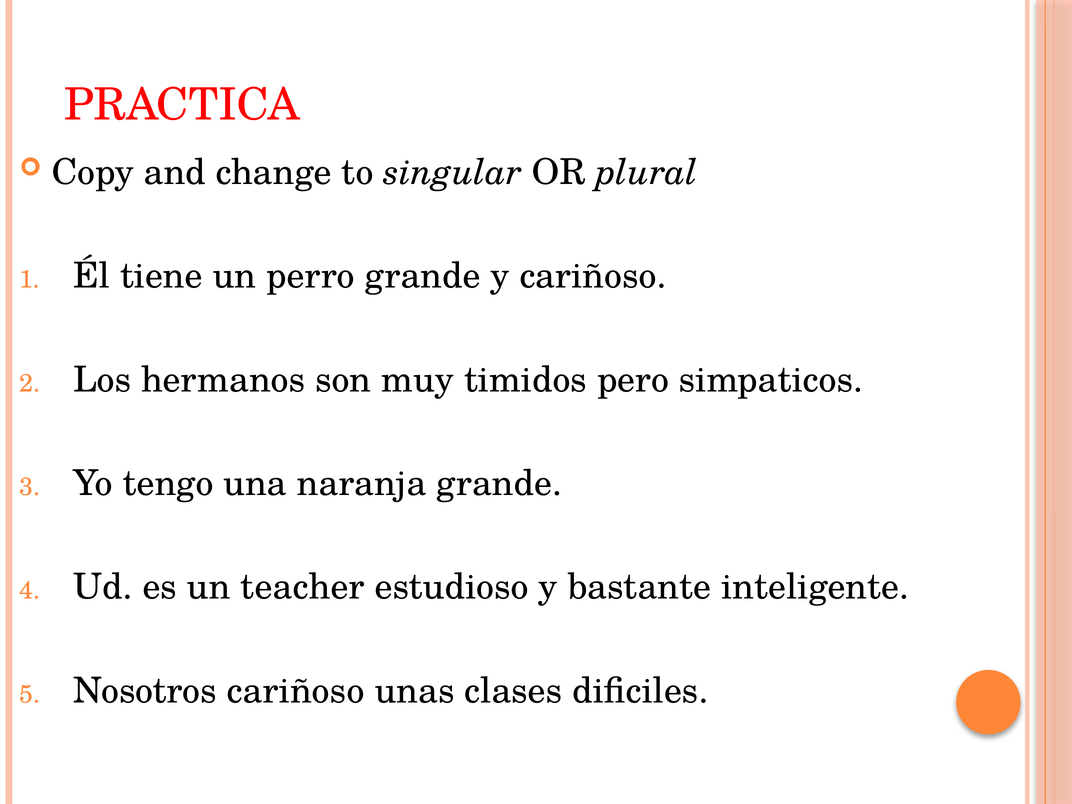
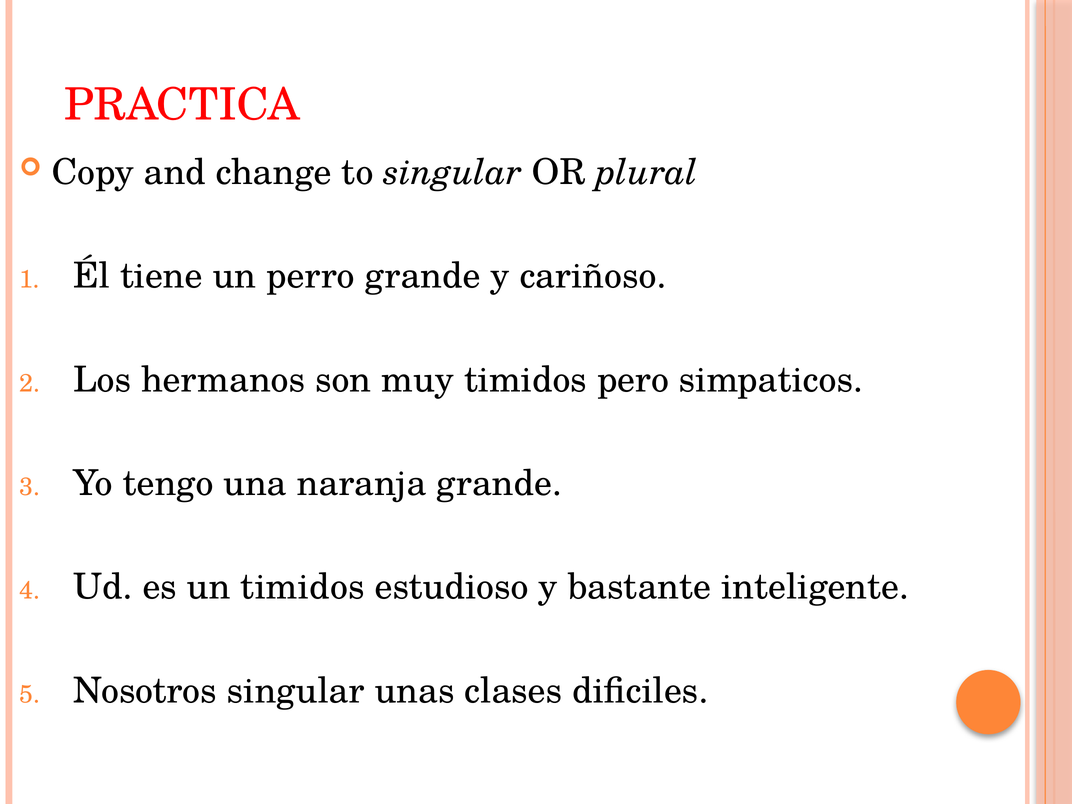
un teacher: teacher -> timidos (303, 587)
Nosotros cariñoso: cariñoso -> singular (296, 691)
